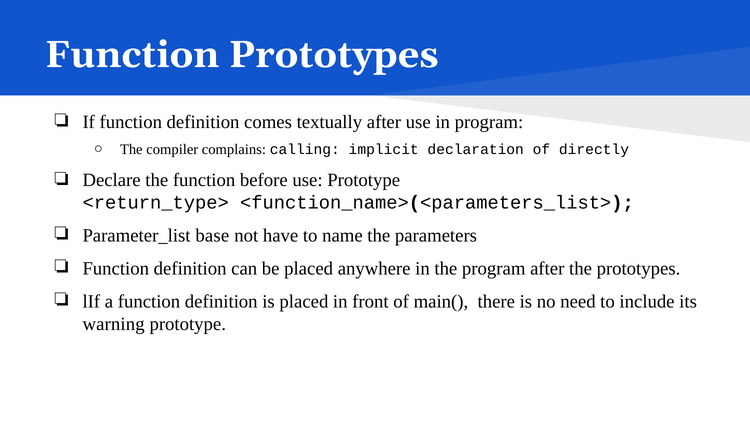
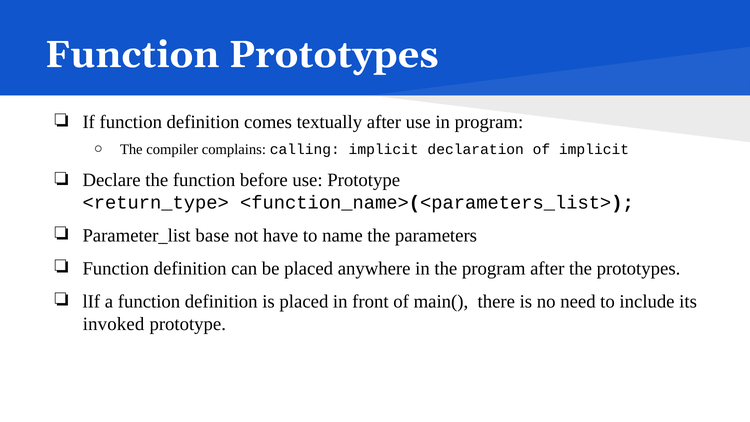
of directly: directly -> implicit (594, 149)
warning: warning -> invoked (114, 324)
